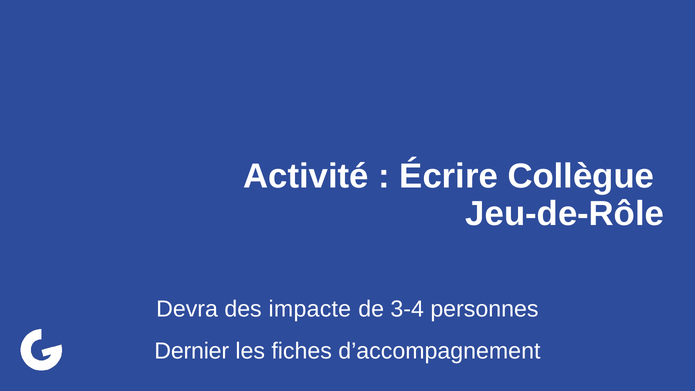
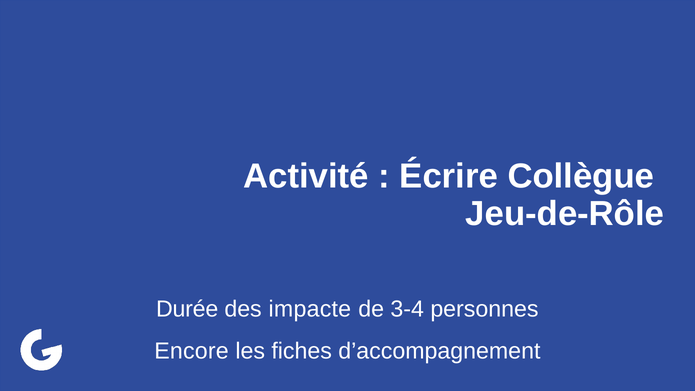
Devra: Devra -> Durée (187, 309)
Dernier: Dernier -> Encore (192, 351)
